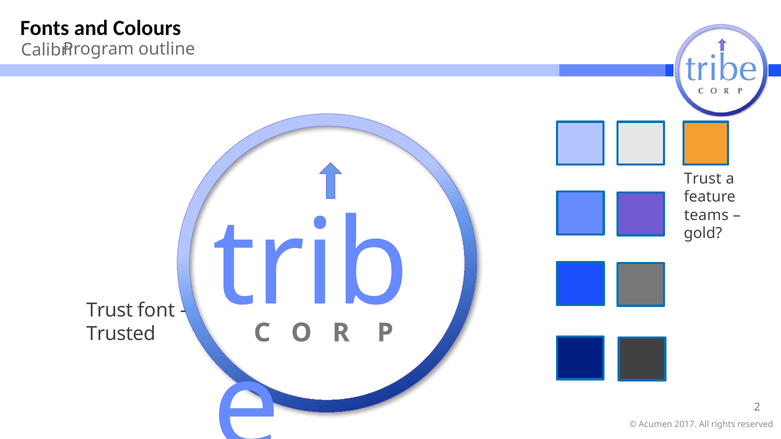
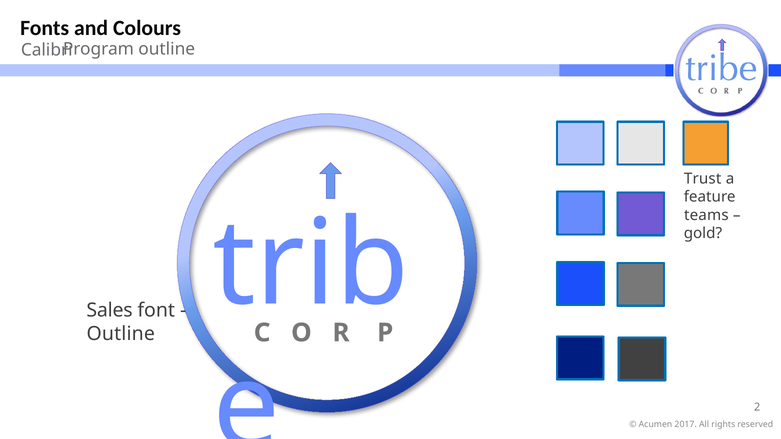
Trust: Trust -> Sales (110, 311)
Trusted: Trusted -> Outline (121, 334)
